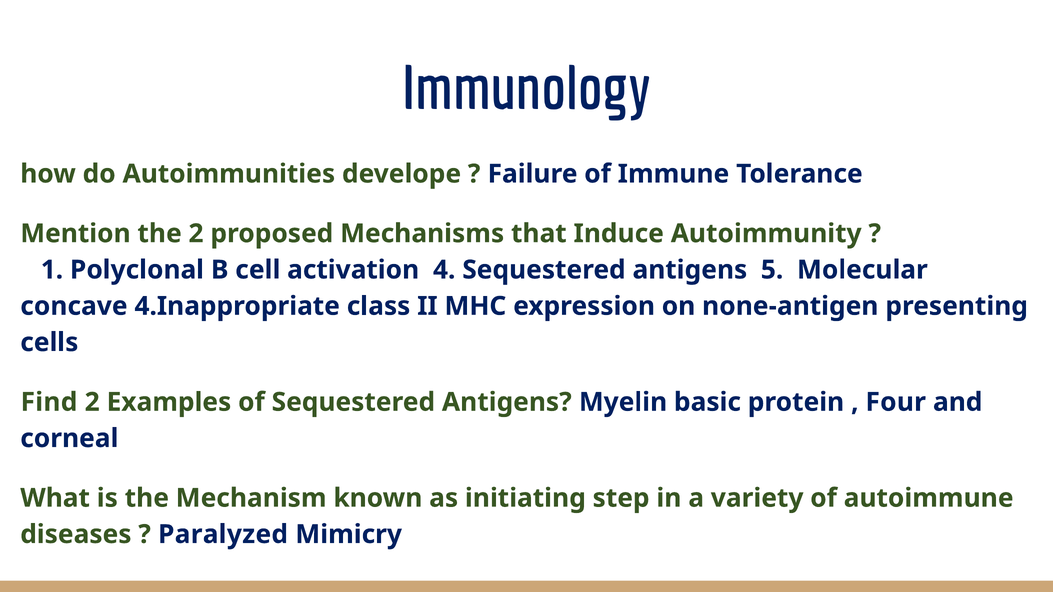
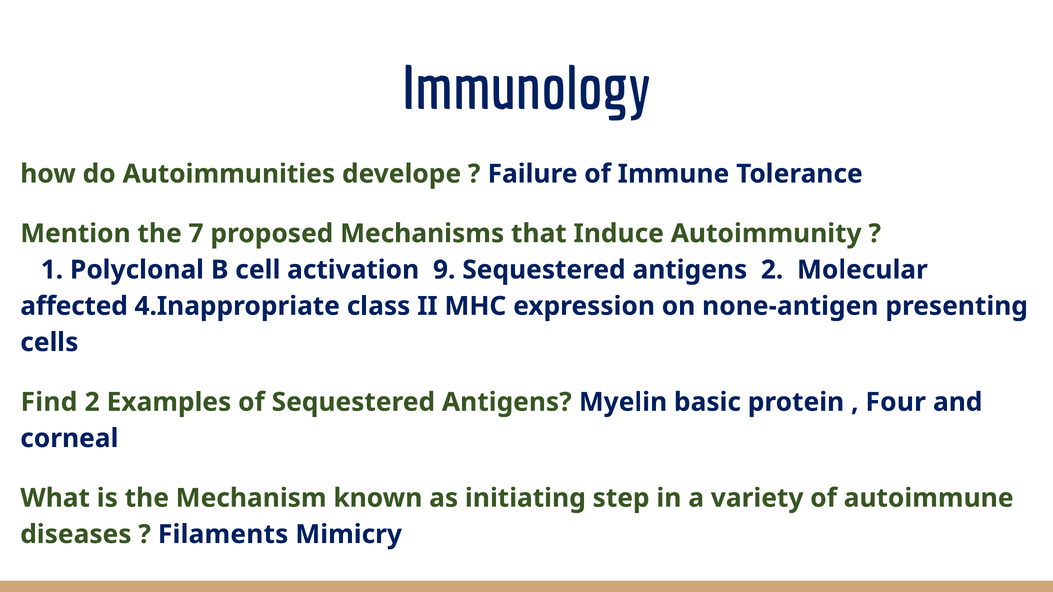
the 2: 2 -> 7 (196, 234)
4: 4 -> 9 (444, 270)
antigens 5: 5 -> 2 (772, 270)
concave: concave -> affected (74, 306)
Paralyzed: Paralyzed -> Filaments (223, 535)
